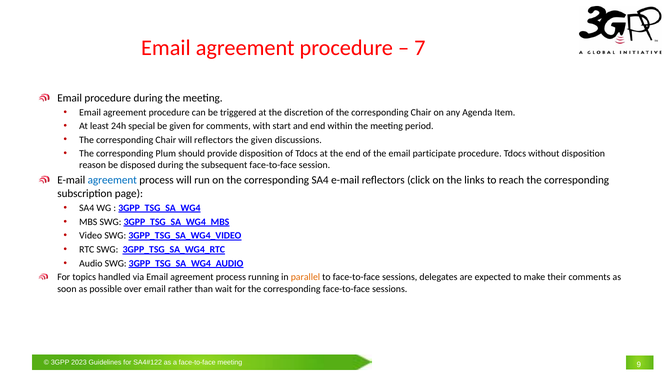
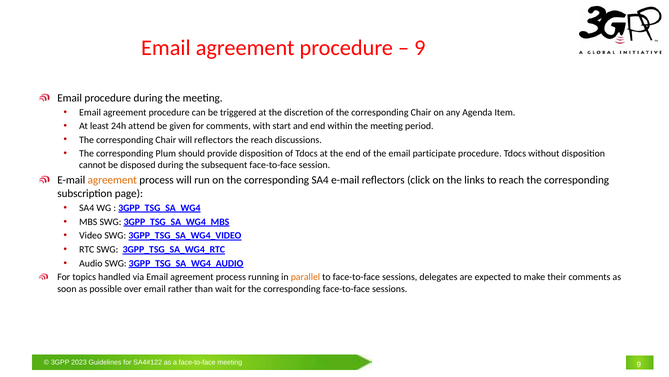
7: 7 -> 9 (420, 48)
special: special -> attend (142, 126)
the given: given -> reach (262, 140)
reason: reason -> cannot (93, 165)
agreement colour: blue -> orange (112, 180)
